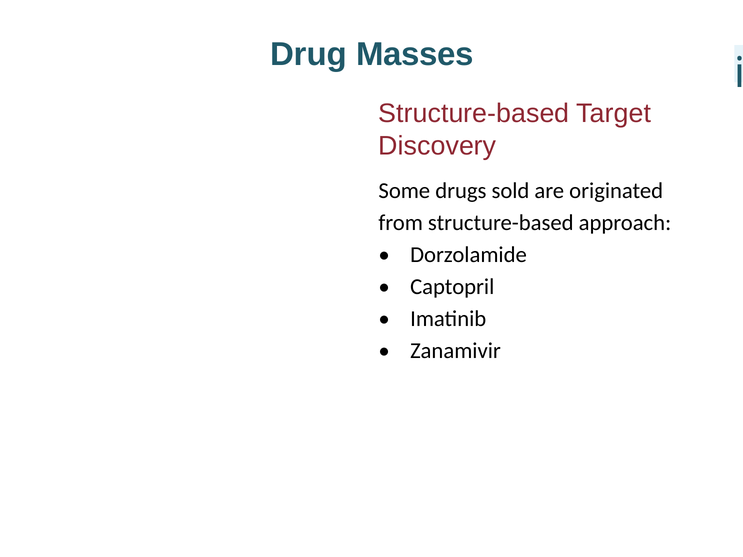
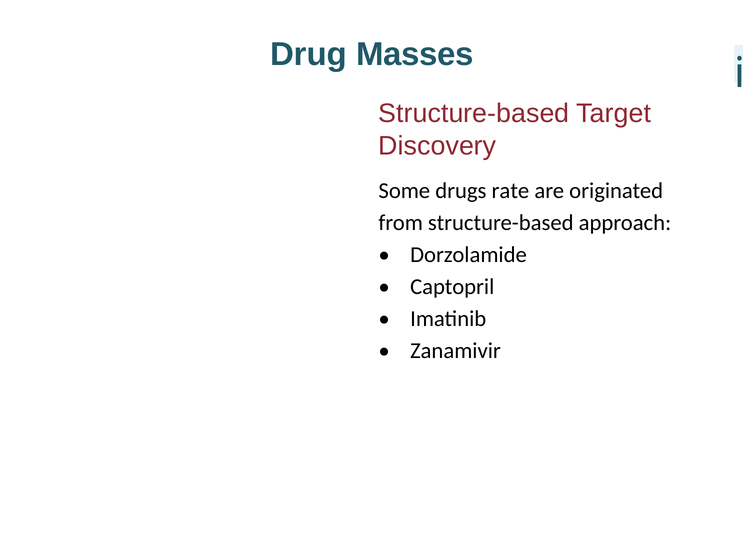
sold: sold -> rate (510, 191)
